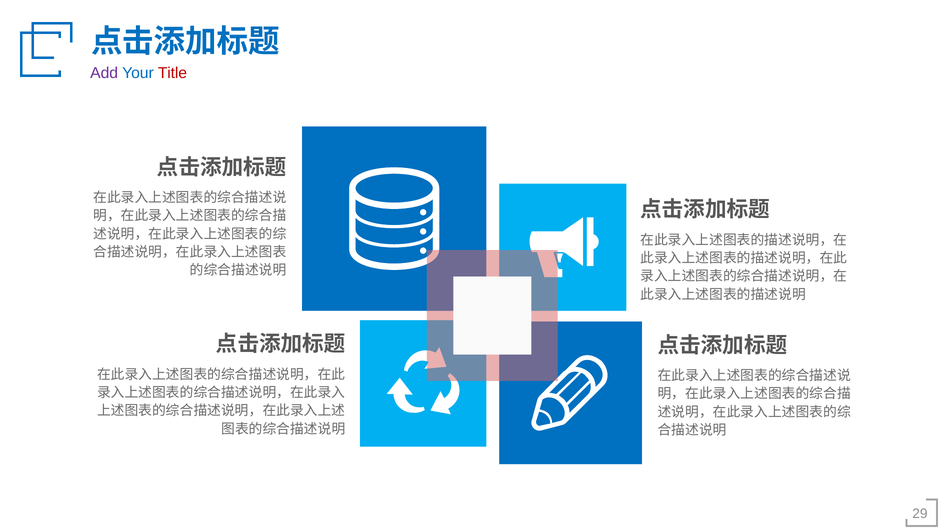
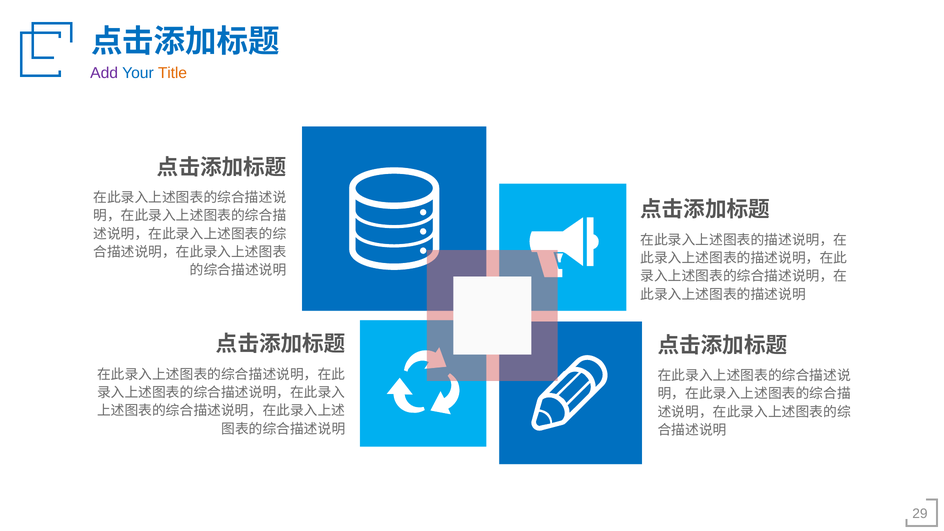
Title colour: red -> orange (172, 73)
